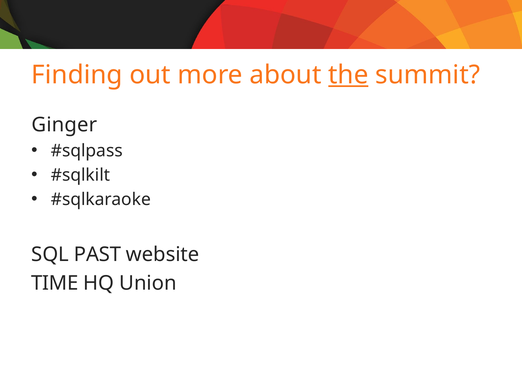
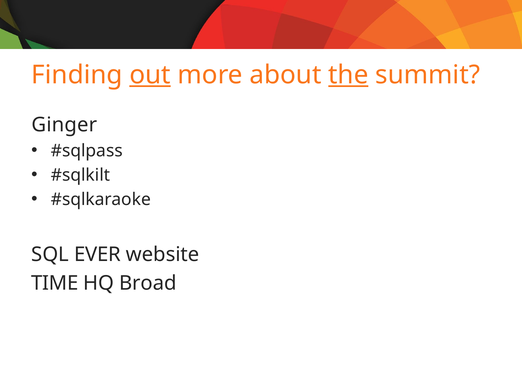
out underline: none -> present (150, 75)
PAST: PAST -> EVER (97, 255)
Union: Union -> Broad (148, 283)
